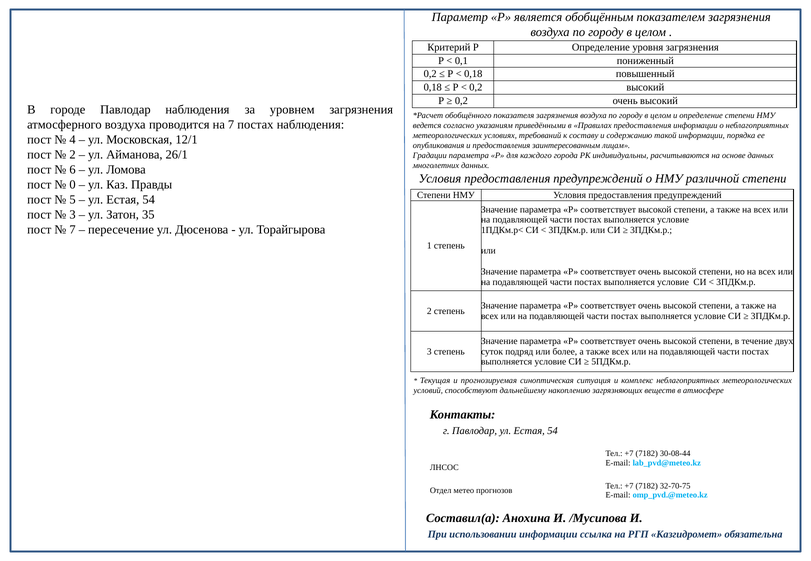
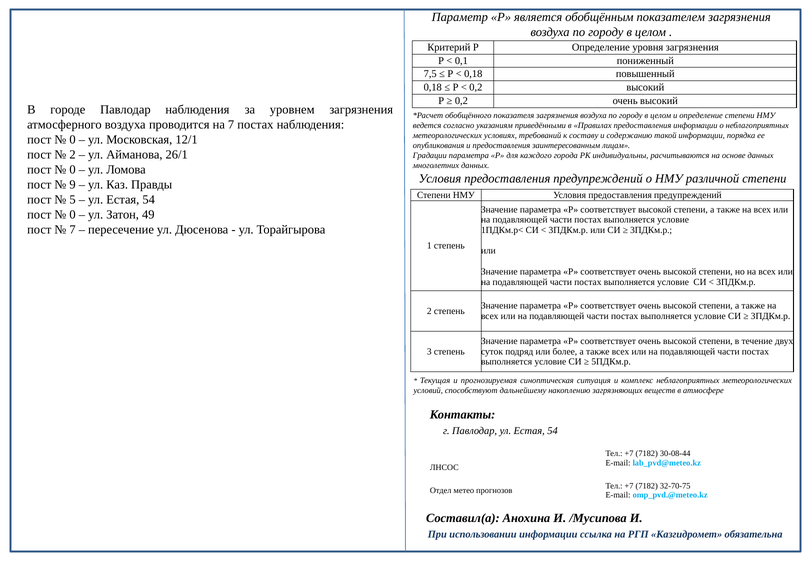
0,2: 0,2 -> 7,5 (430, 74)
4: 4 -> 0 (73, 140)
6: 6 -> 0 (73, 170)
0: 0 -> 9 (73, 185)
3: 3 -> 0 (73, 215)
35: 35 -> 49 (148, 215)
